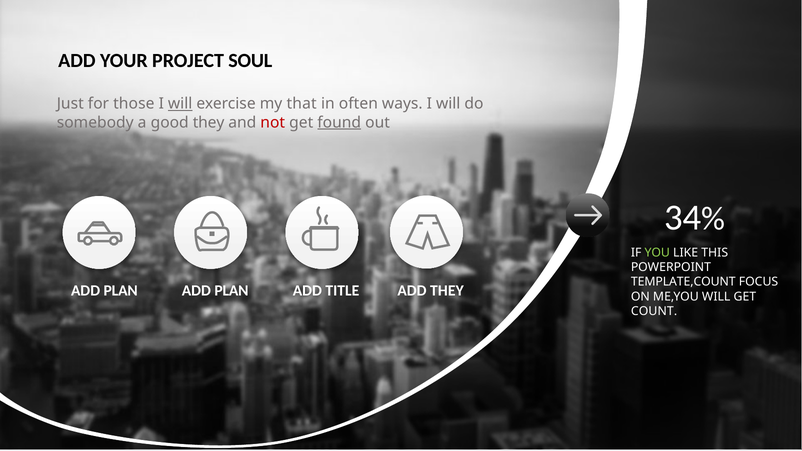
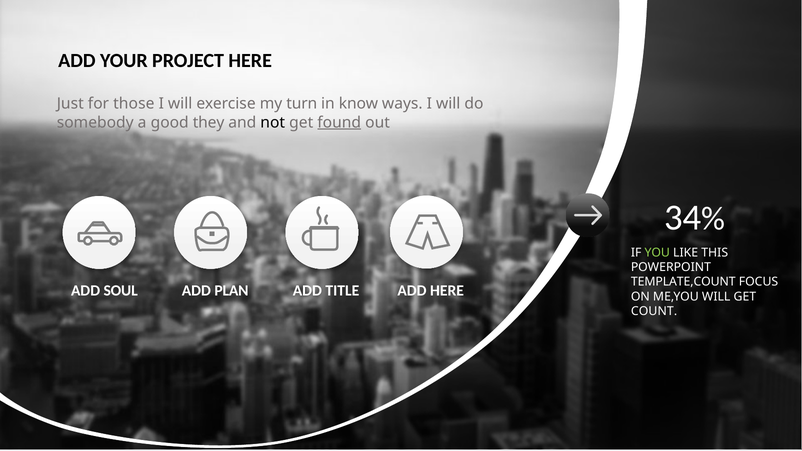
PROJECT SOUL: SOUL -> HERE (250, 61)
will underline: present -> none (180, 104)
that: that -> turn (302, 104)
often: often -> know (358, 104)
not colour: red -> black (273, 123)
PLAN: PLAN -> SOUL (121, 291)
ADD THEY: THEY -> HERE (447, 291)
